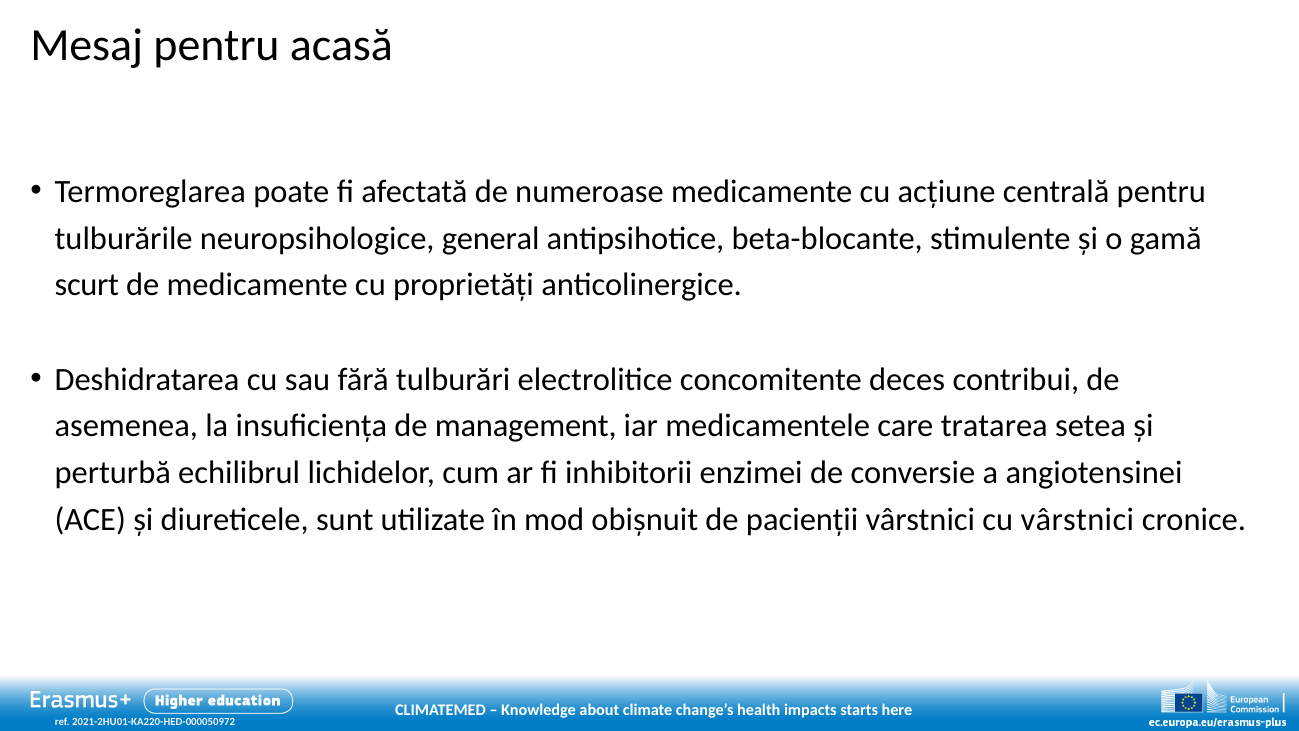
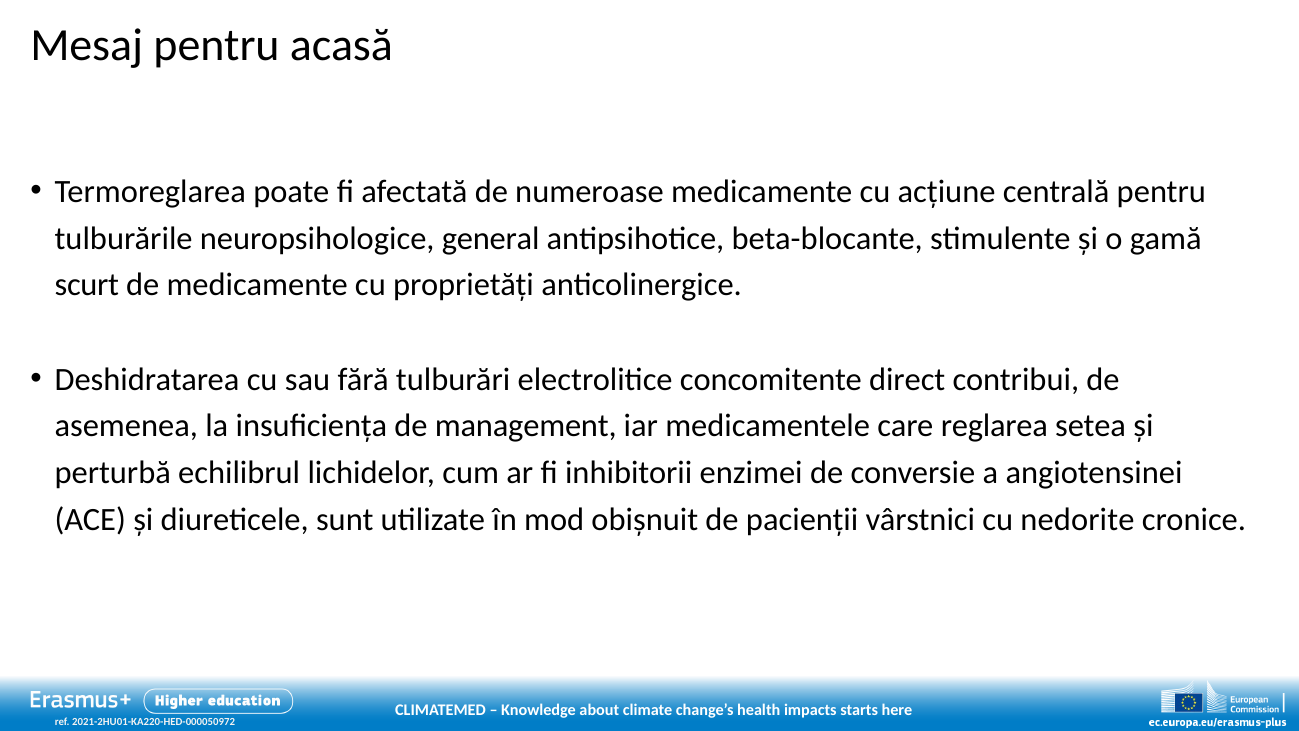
deces: deces -> direct (907, 379)
tratarea: tratarea -> reglarea (994, 426)
cu vârstnici: vârstnici -> nedorite (1077, 520)
